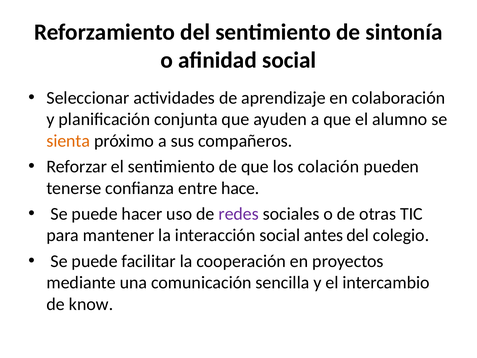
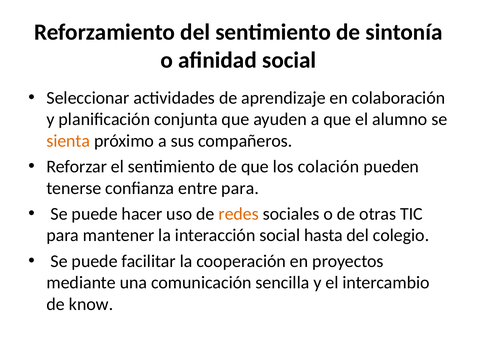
entre hace: hace -> para (240, 188)
redes colour: purple -> orange (239, 214)
antes: antes -> hasta (323, 235)
